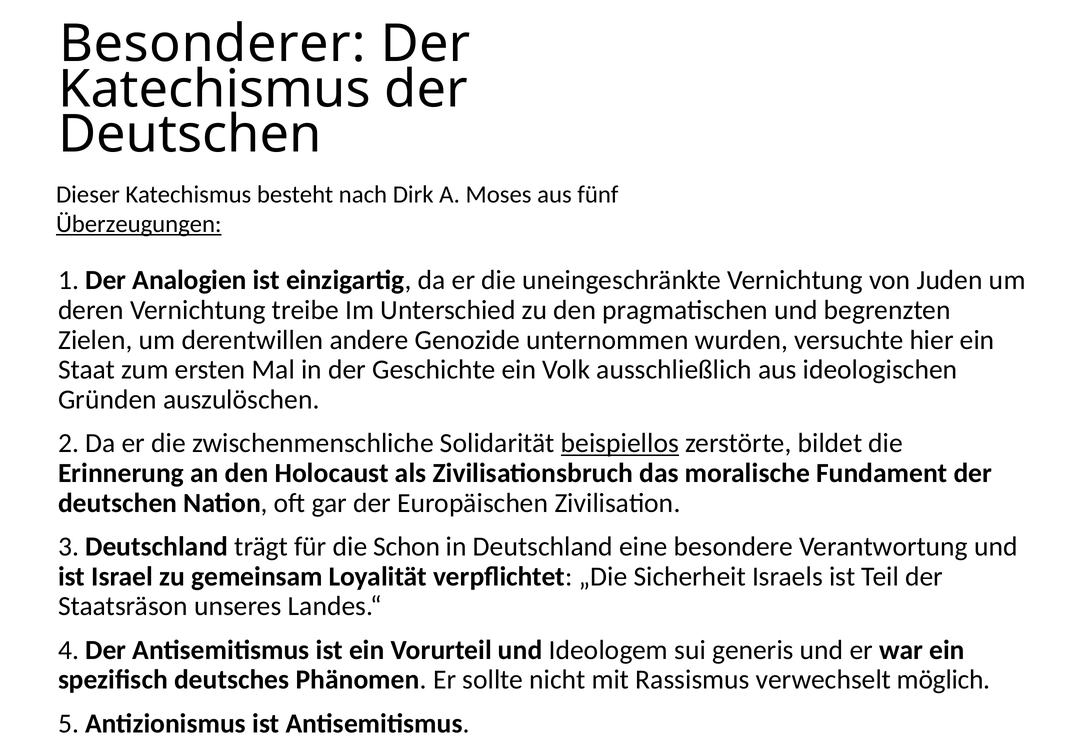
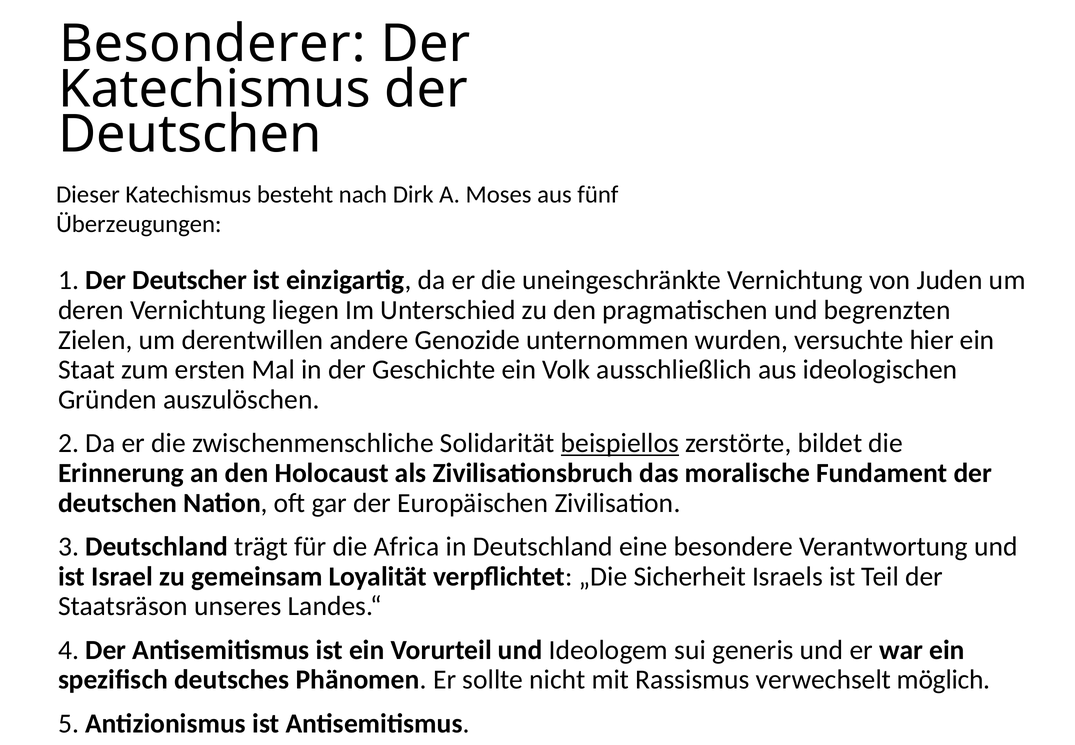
Überzeugungen underline: present -> none (139, 224)
Analogien: Analogien -> Deutscher (190, 280)
treibe: treibe -> liegen (305, 310)
Schon: Schon -> Africa (407, 546)
